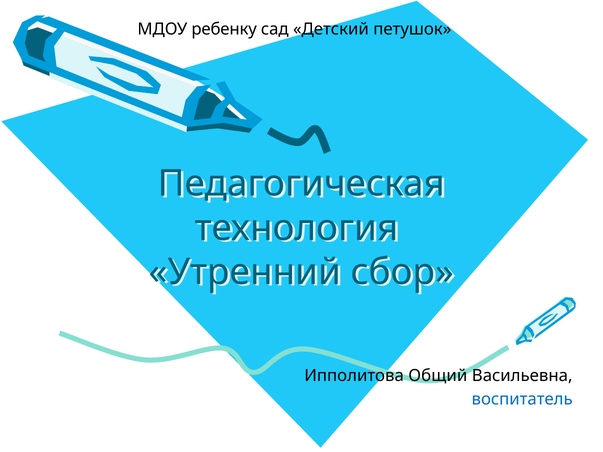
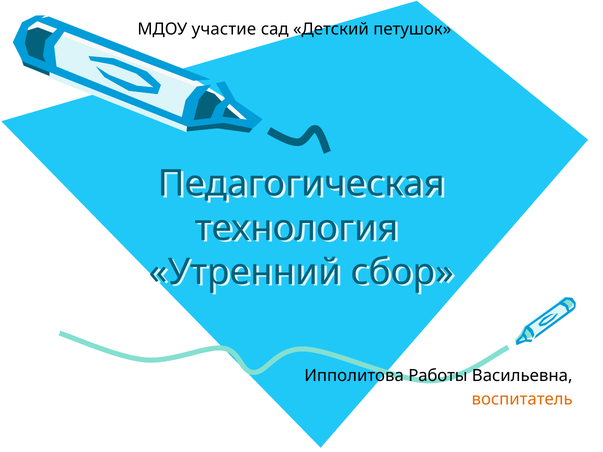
ребенку: ребенку -> участие (224, 29)
Общий: Общий -> Работы (438, 376)
воспитатель colour: blue -> orange (522, 399)
